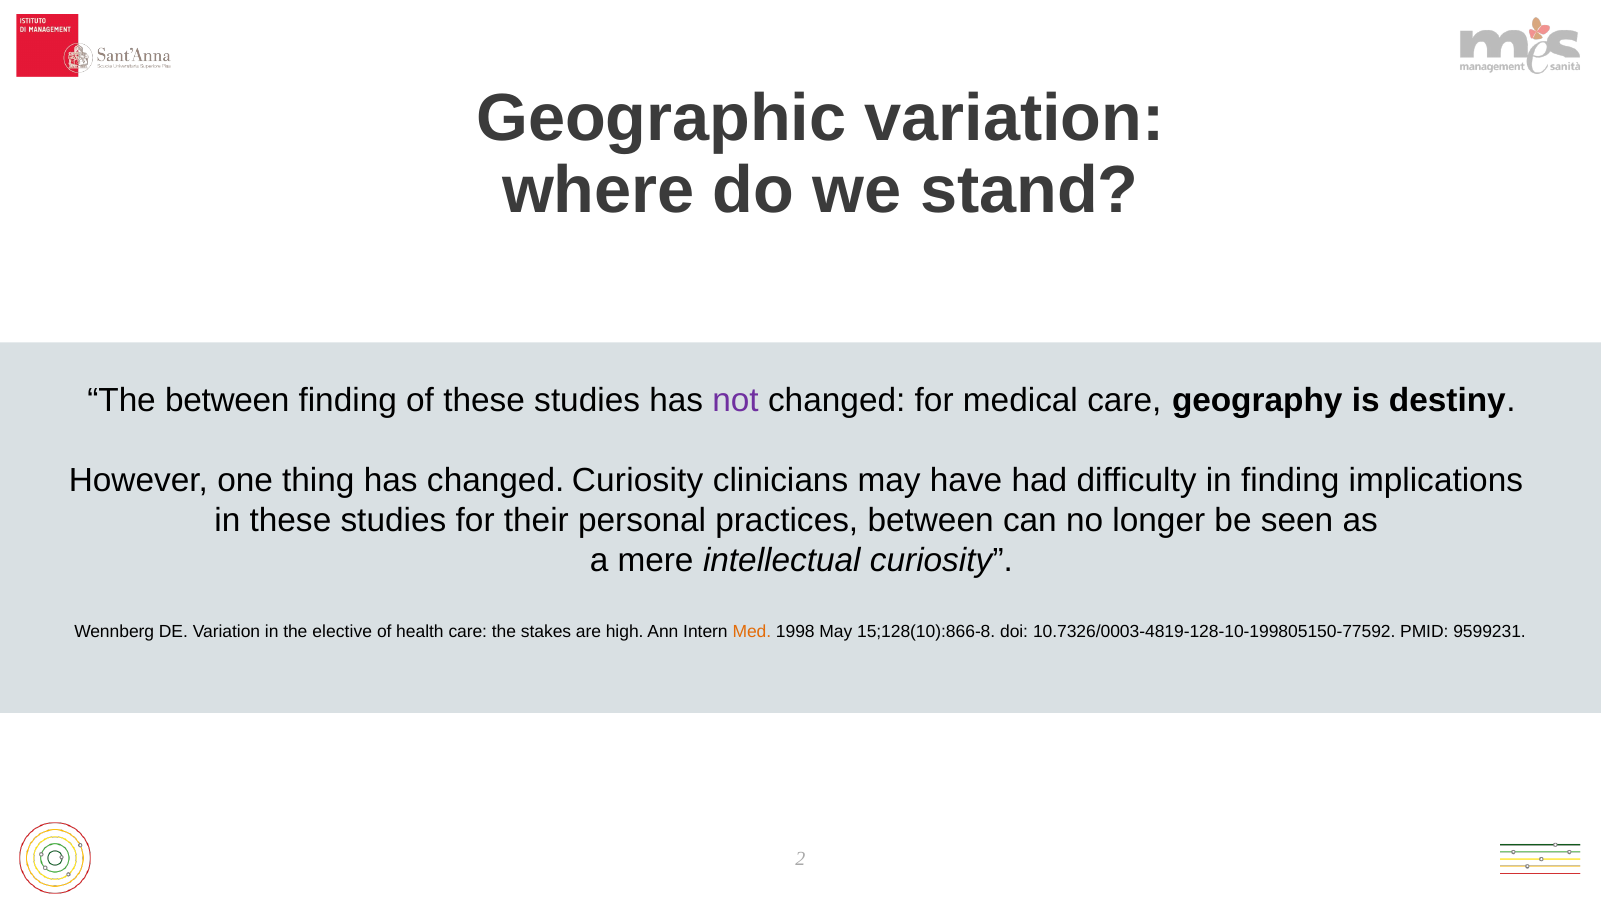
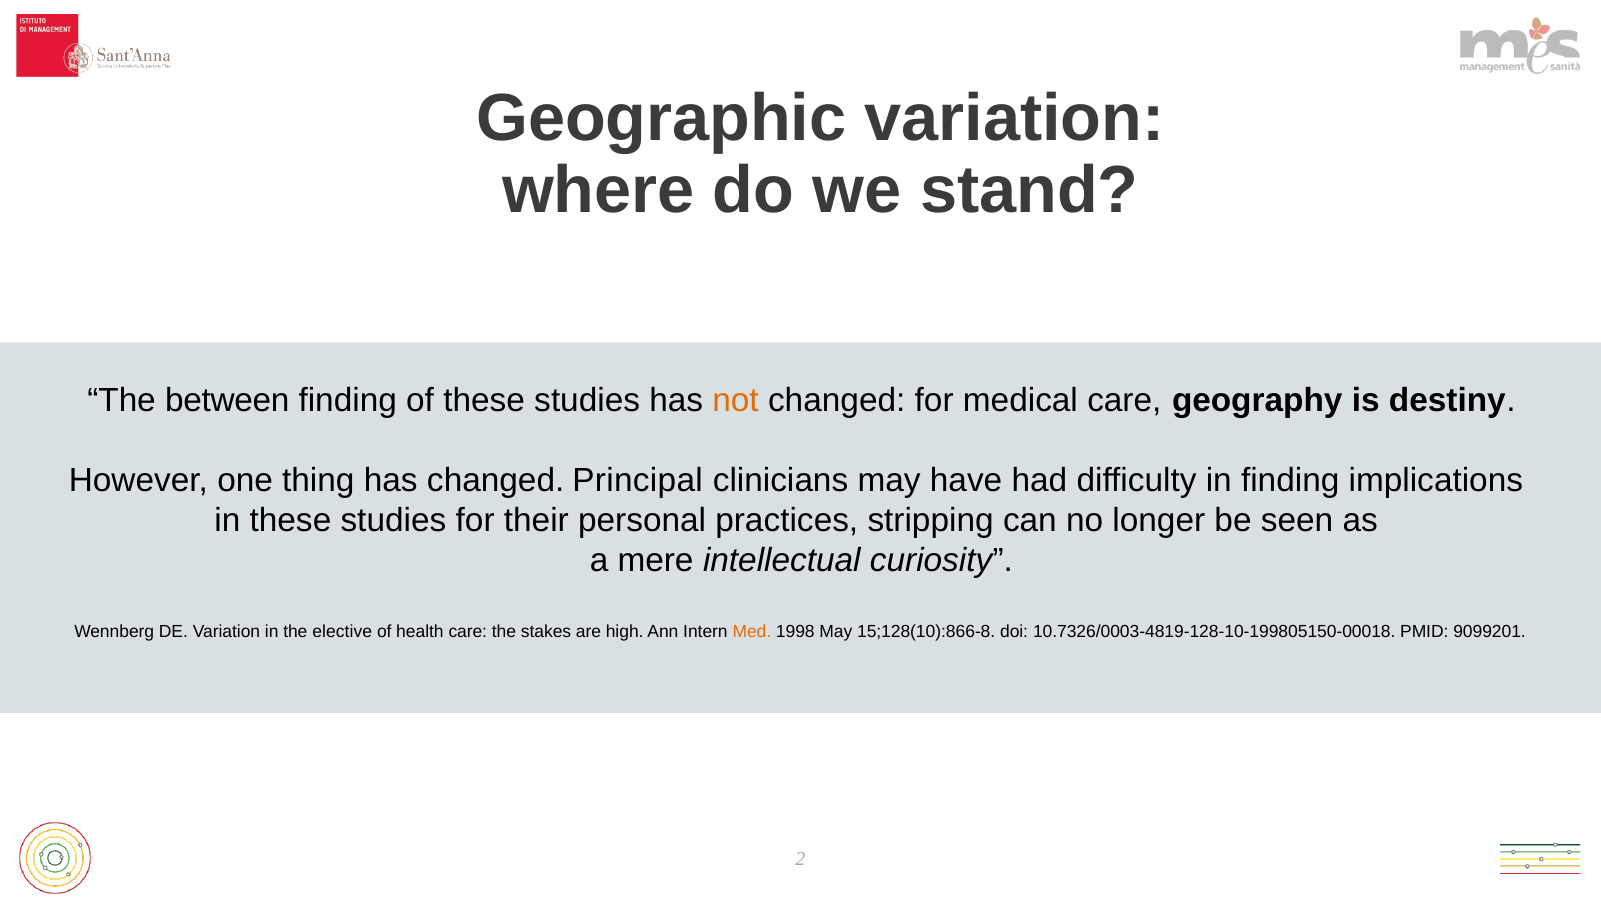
not colour: purple -> orange (736, 400)
changed Curiosity: Curiosity -> Principal (638, 480)
practices between: between -> stripping (931, 520)
10.7326/0003-4819-128-10-199805150-77592: 10.7326/0003-4819-128-10-199805150-77592 -> 10.7326/0003-4819-128-10-199805150-00018 (1214, 632)
9599231: 9599231 -> 9099201 (1490, 632)
